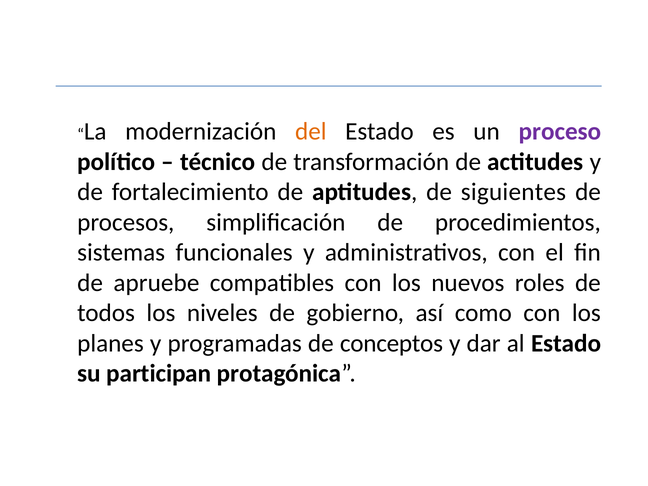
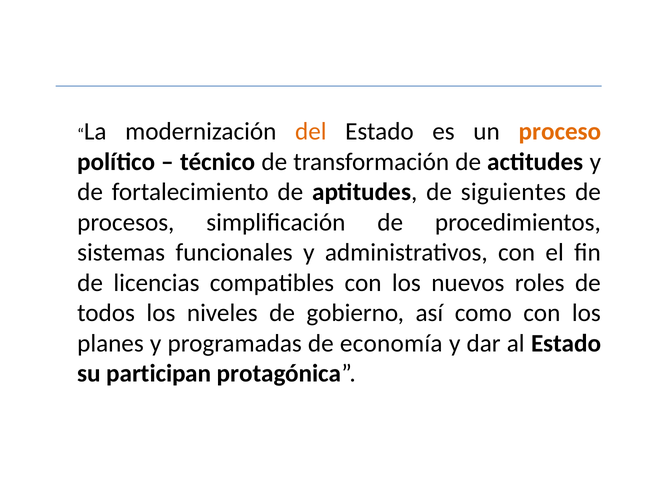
proceso colour: purple -> orange (560, 131)
apruebe: apruebe -> licencias (156, 283)
conceptos: conceptos -> economía (391, 343)
